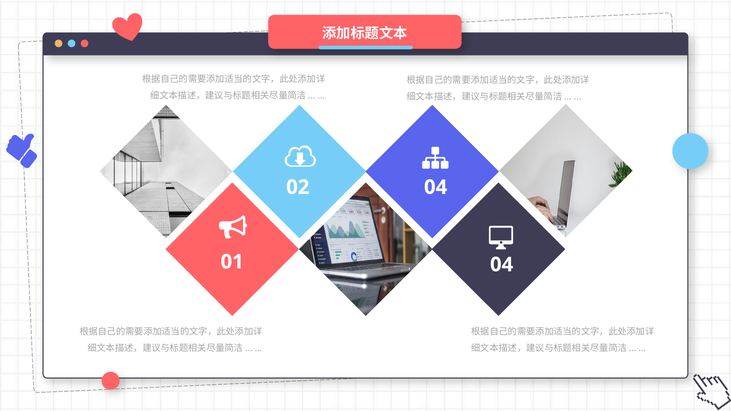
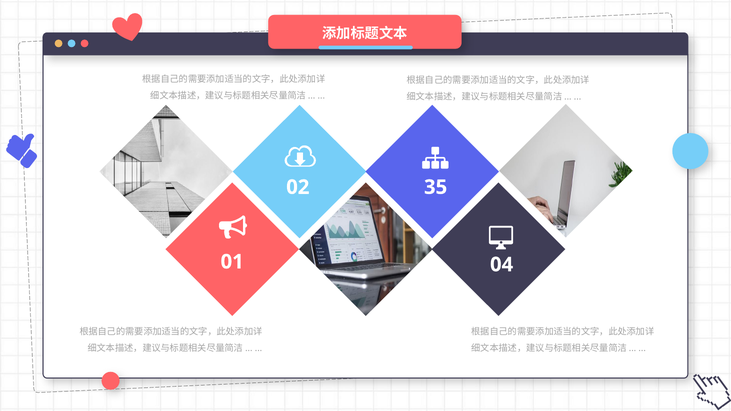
02 04: 04 -> 35 (436, 187)
